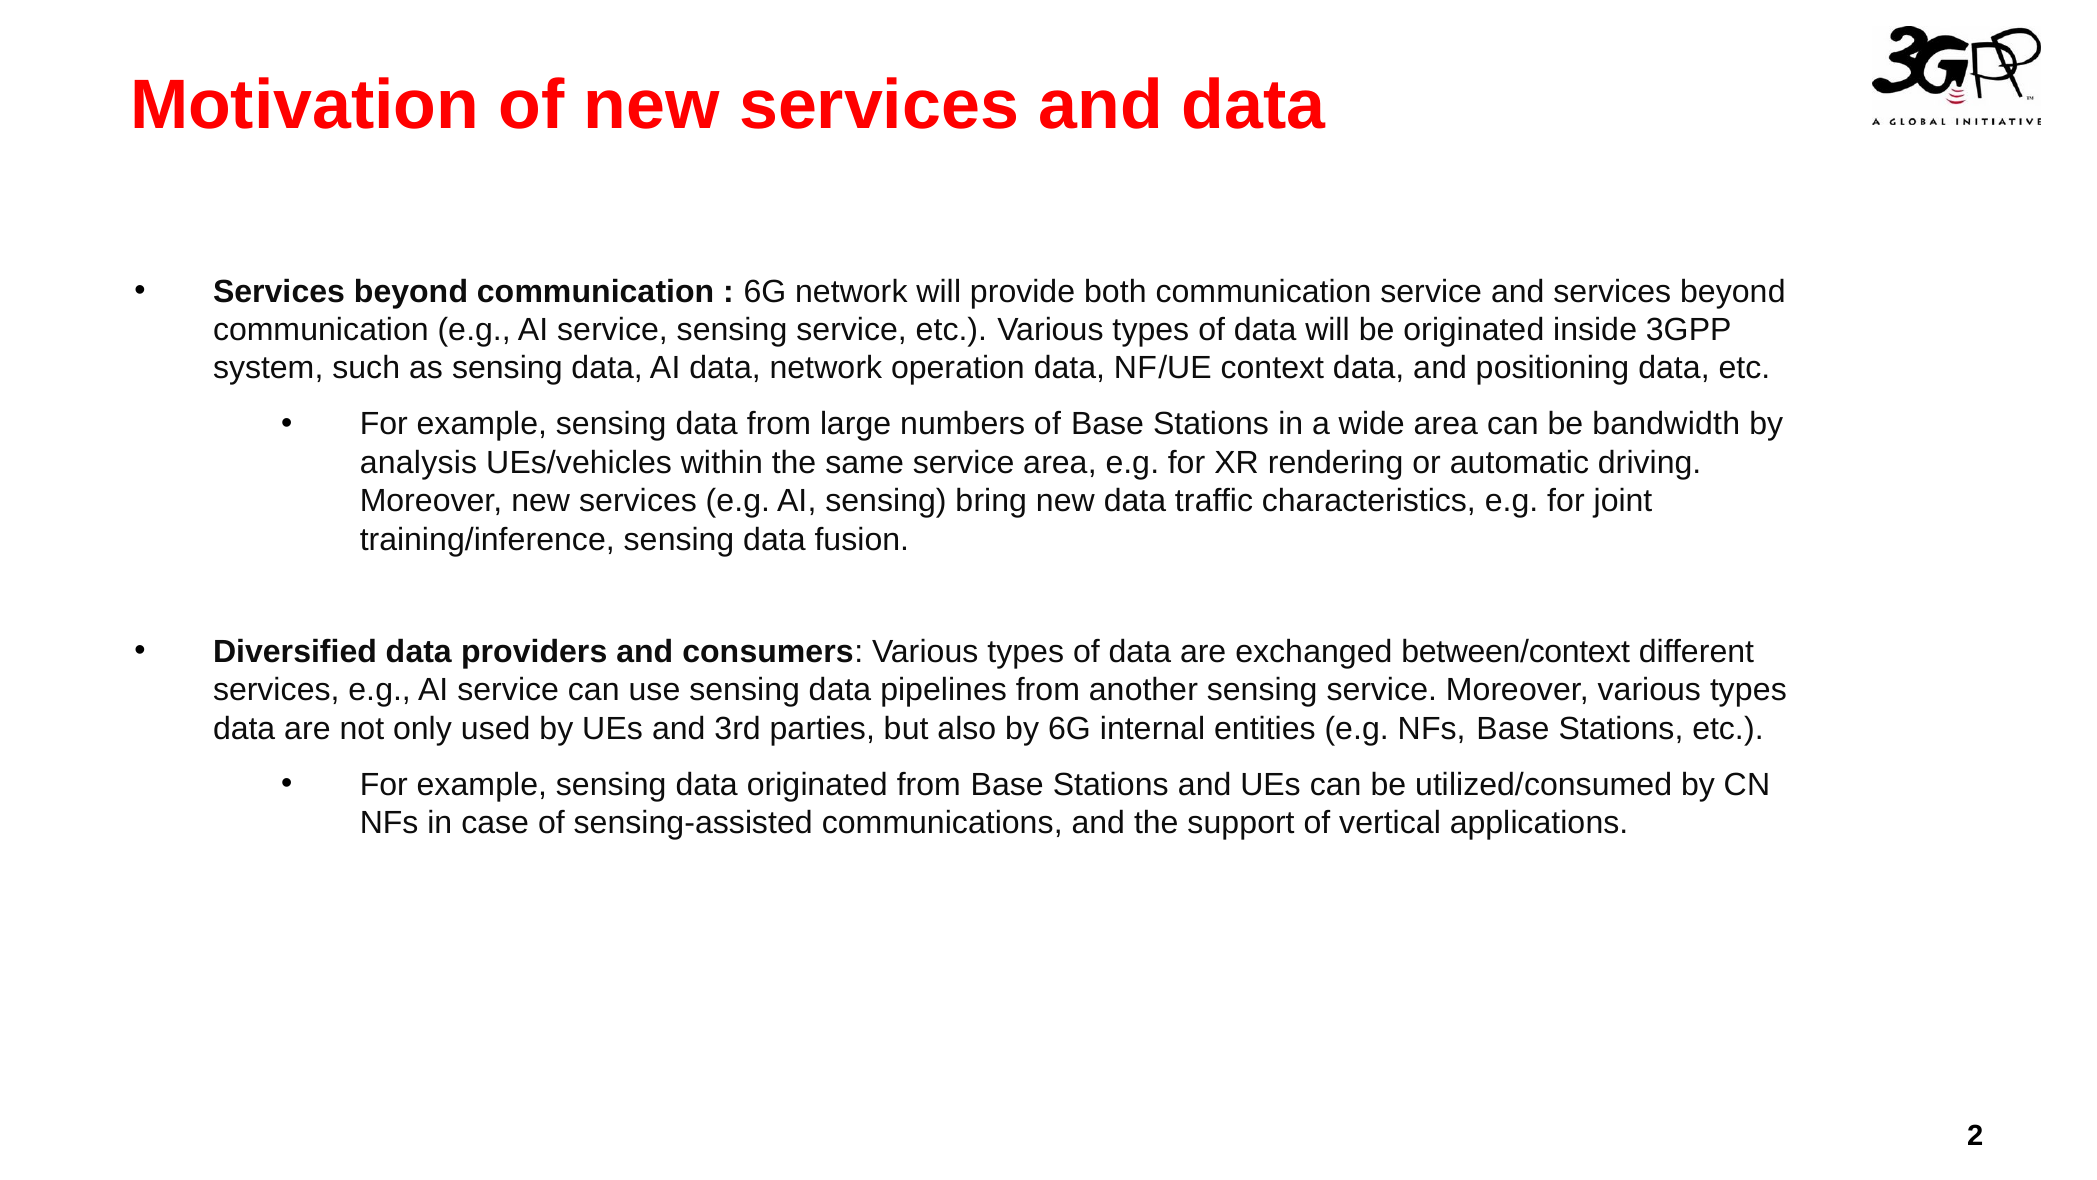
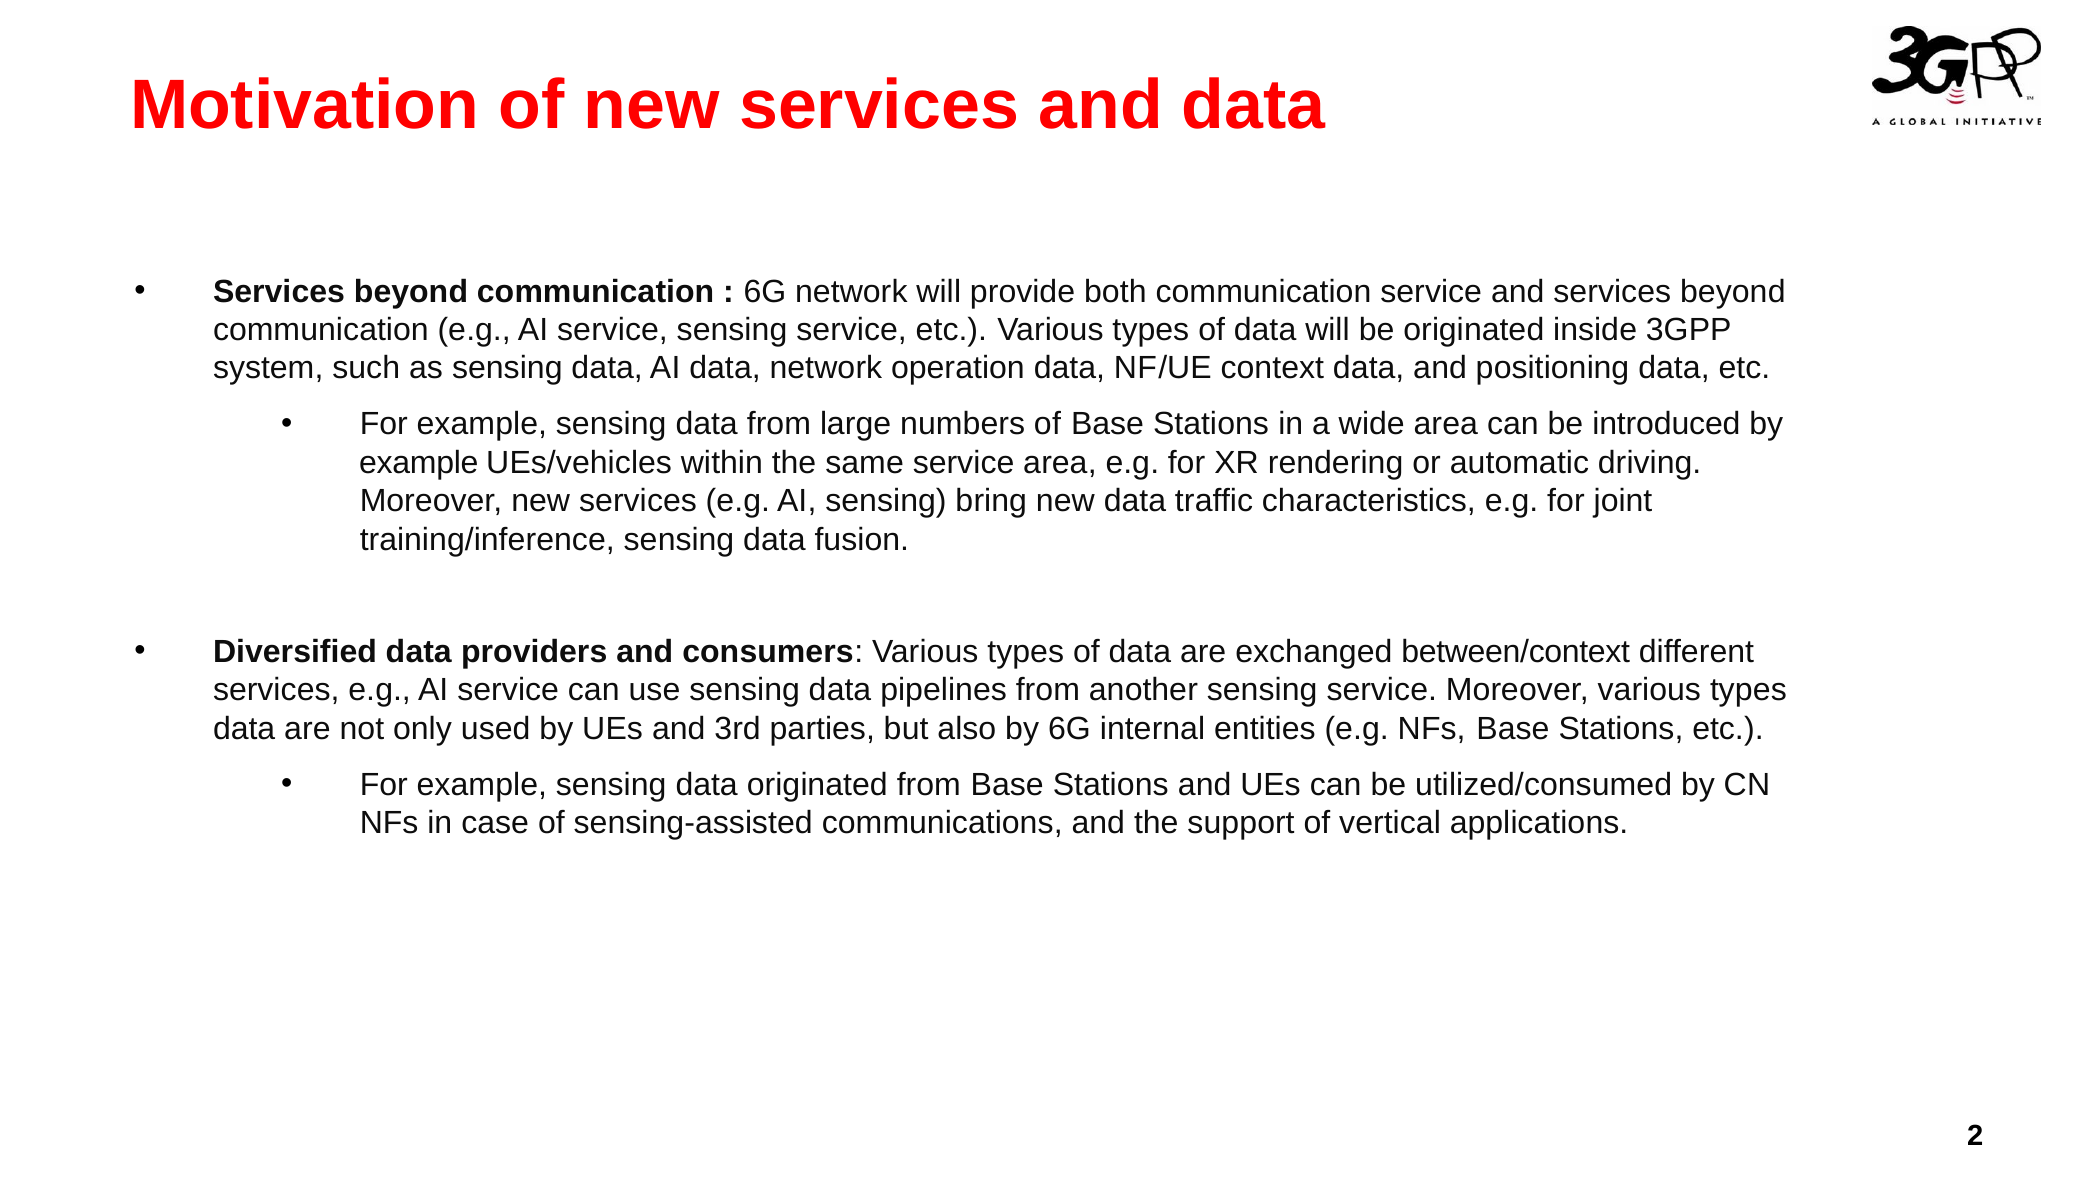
bandwidth: bandwidth -> introduced (1666, 424)
analysis: analysis -> example (419, 463)
